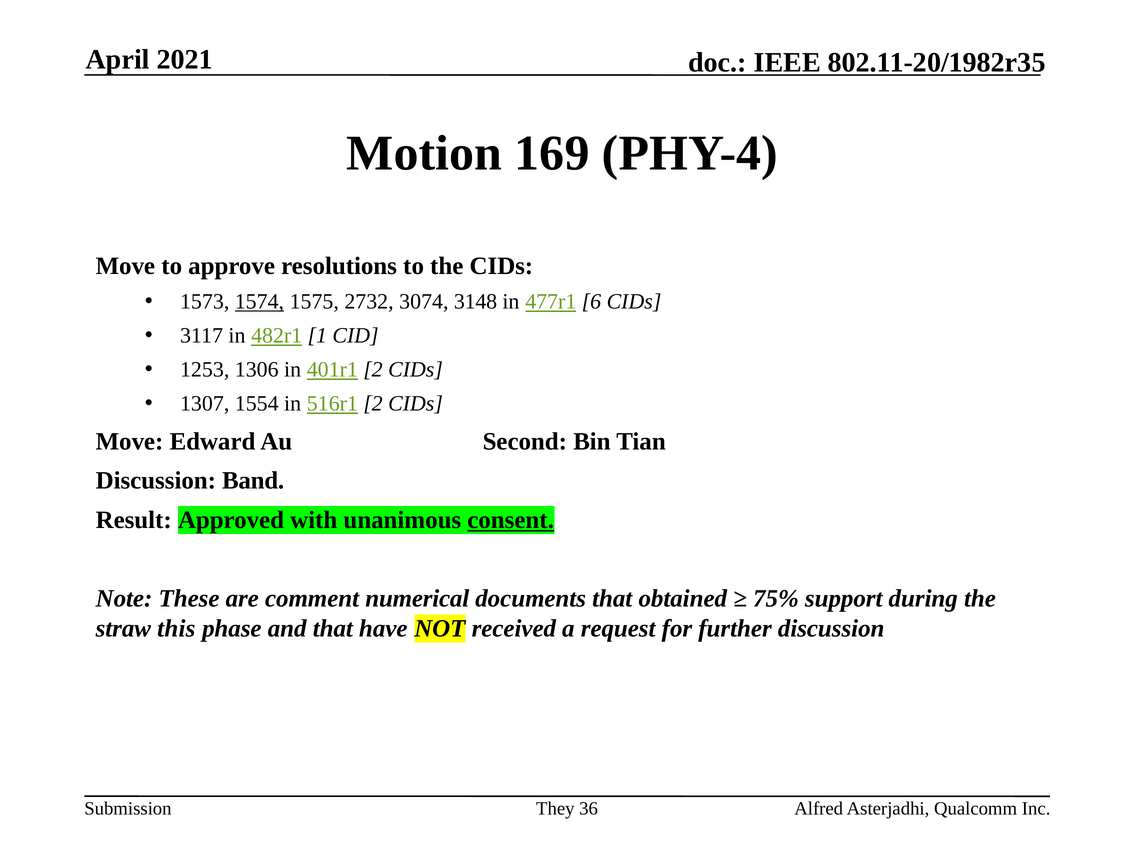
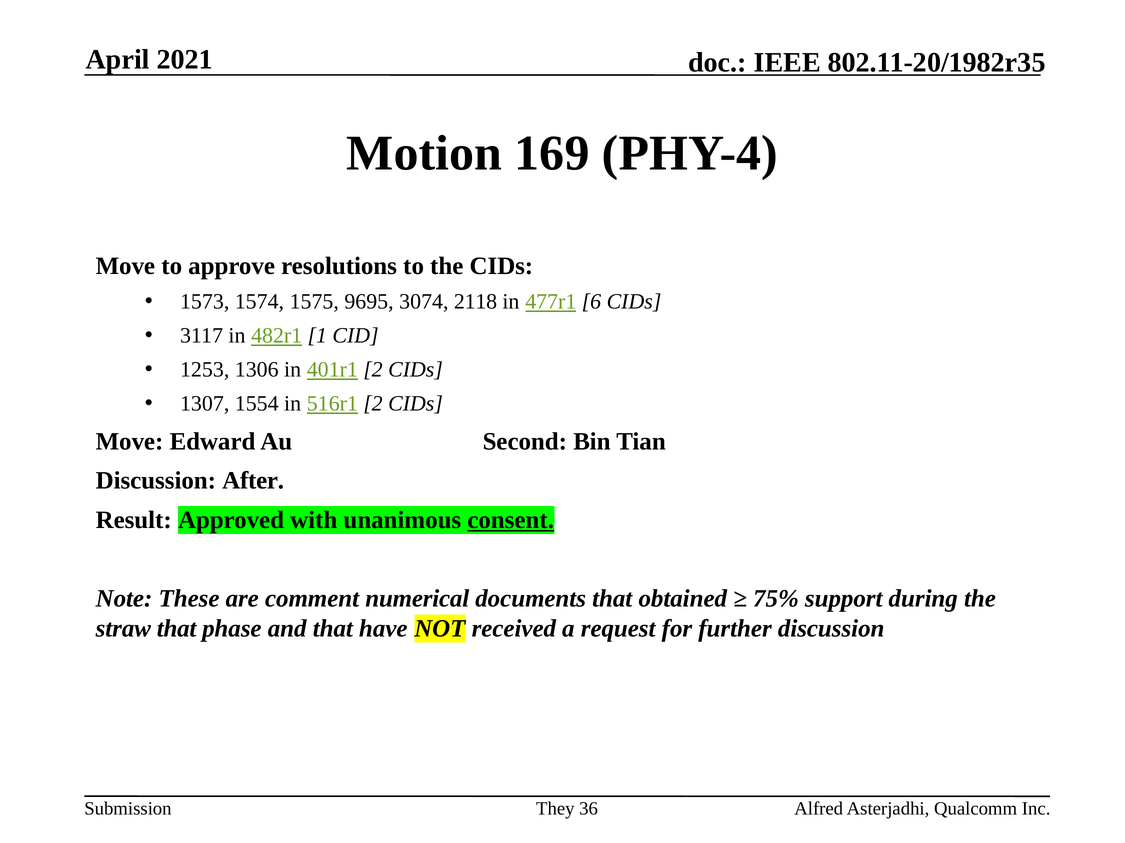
1574 underline: present -> none (259, 302)
2732: 2732 -> 9695 (369, 302)
3148: 3148 -> 2118 (476, 302)
Band: Band -> After (253, 481)
straw this: this -> that (177, 629)
